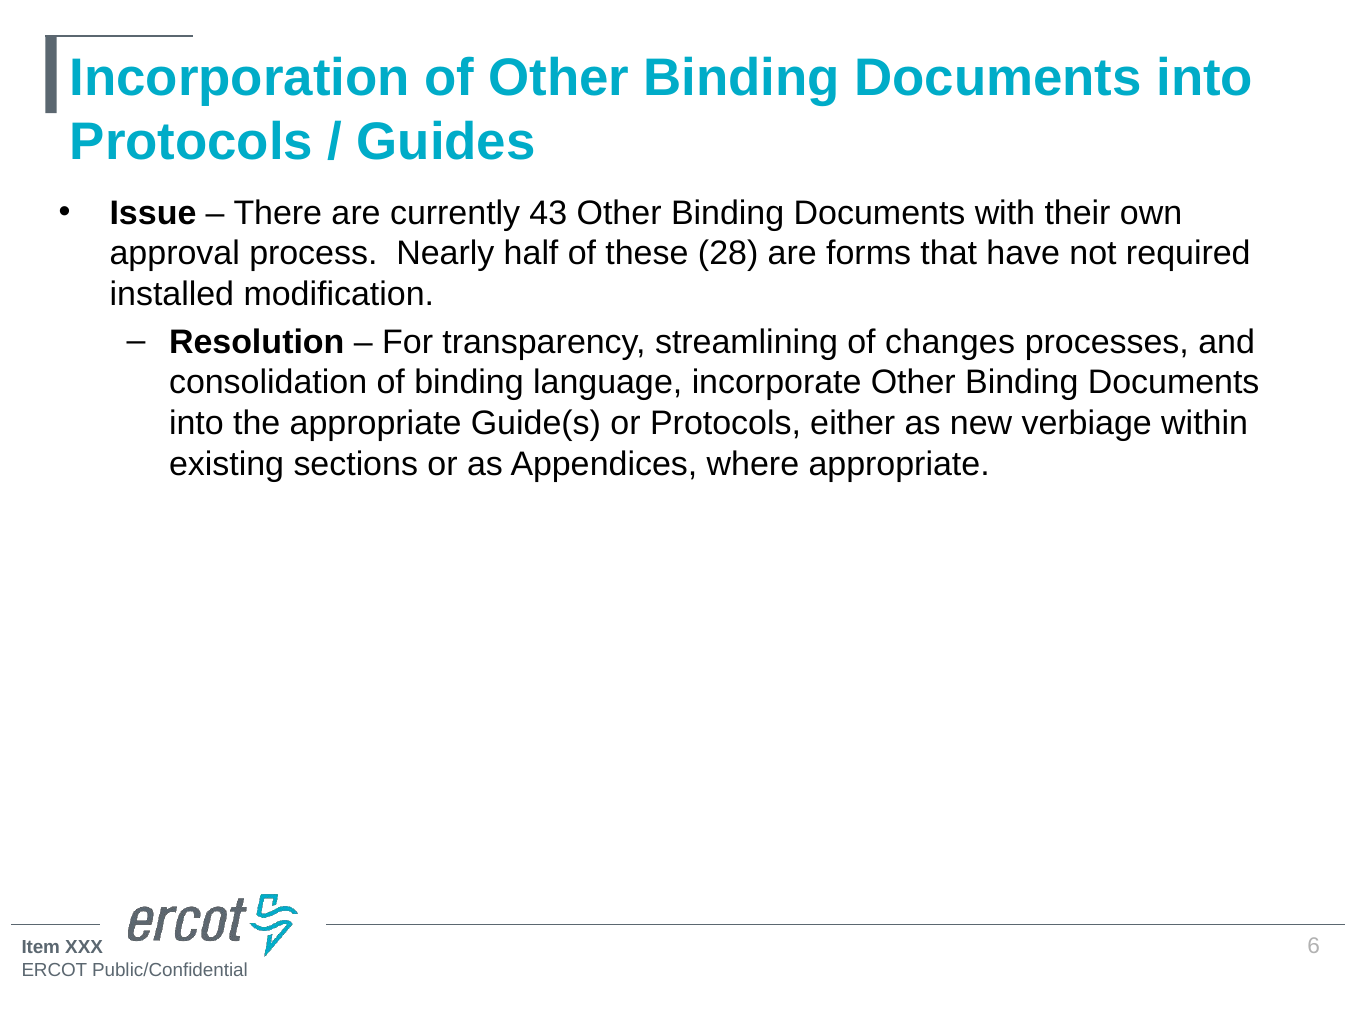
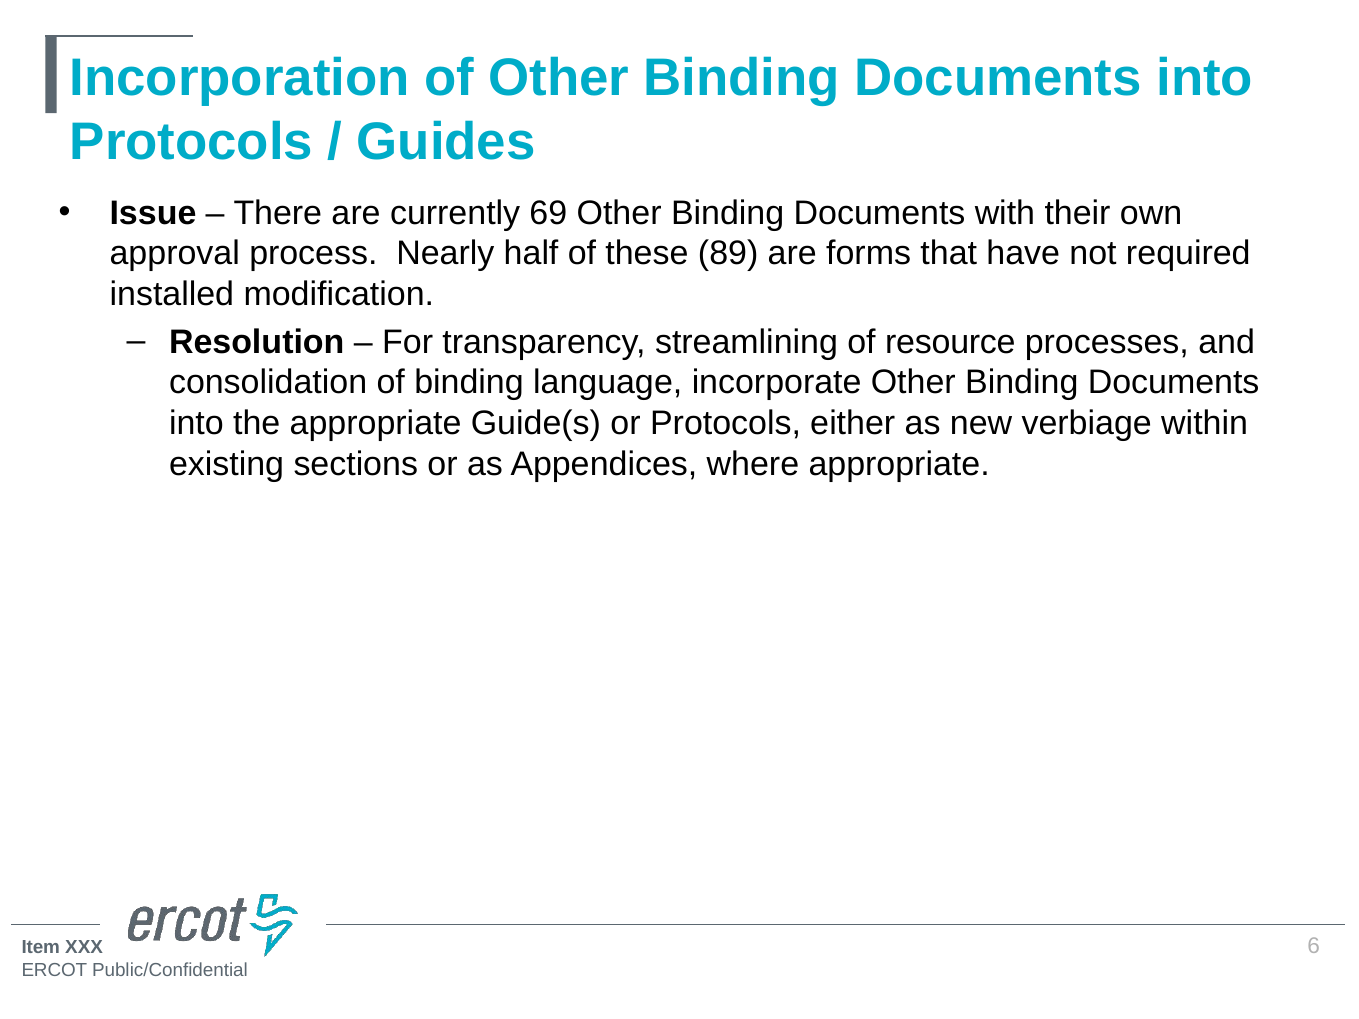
43: 43 -> 69 (548, 213)
28: 28 -> 89 (728, 254)
changes: changes -> resource (950, 342)
